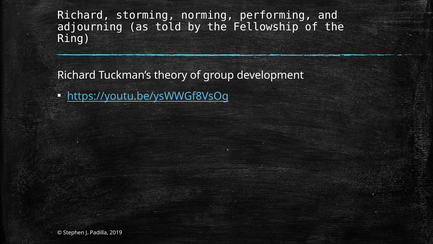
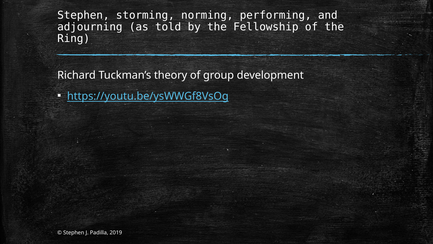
Richard: Richard -> Stephen (83, 15)
